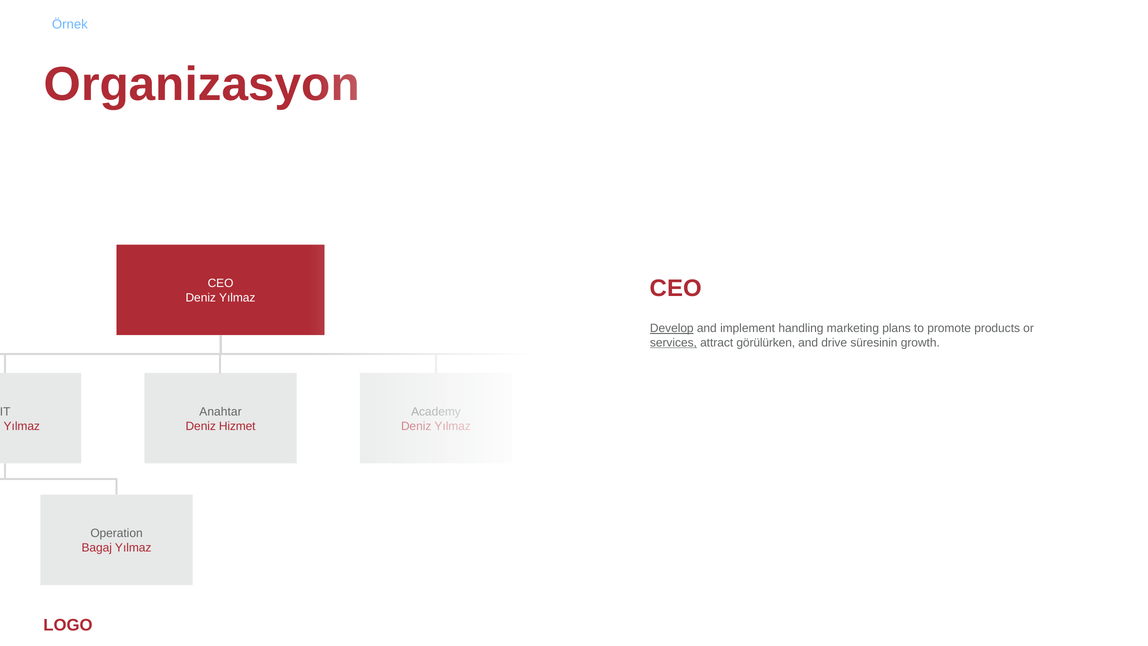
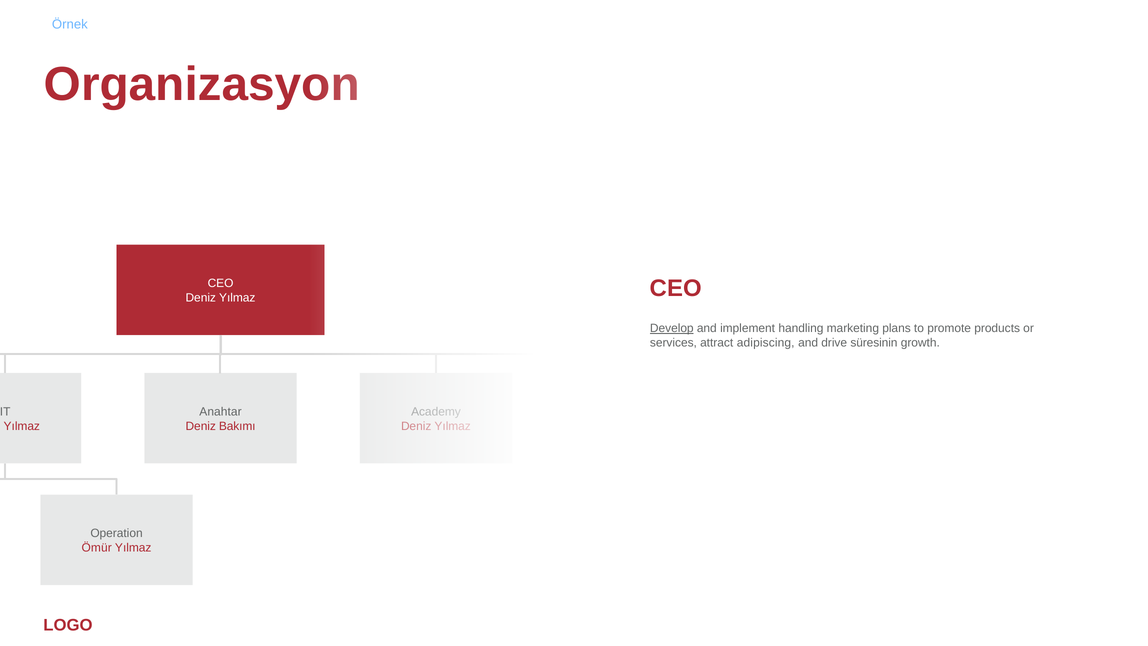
services underline: present -> none (673, 343)
görülürken: görülürken -> adipiscing (766, 343)
Hizmet: Hizmet -> Bakımı (237, 426)
Bagaj: Bagaj -> Ömür (97, 548)
